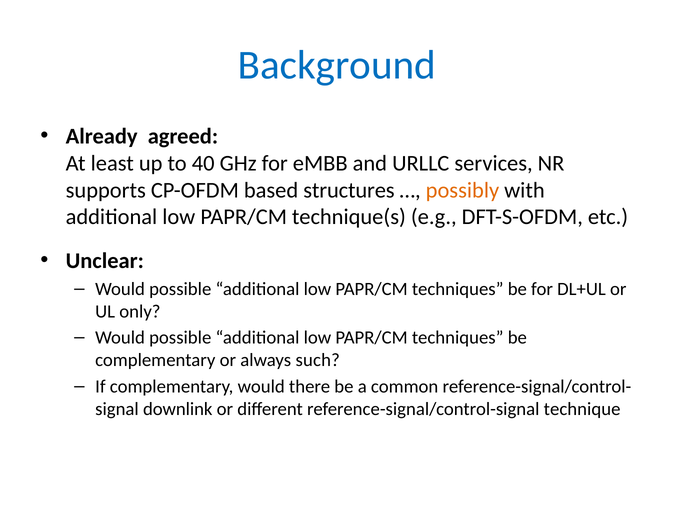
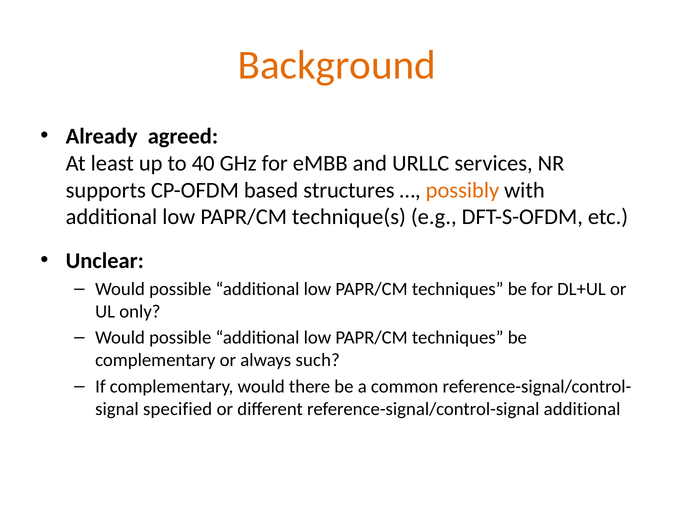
Background colour: blue -> orange (337, 65)
downlink: downlink -> specified (178, 409)
reference-signal/control-signal technique: technique -> additional (582, 409)
